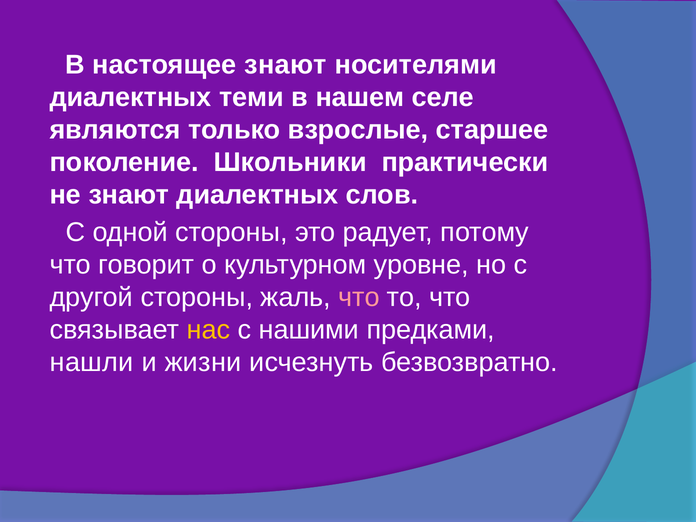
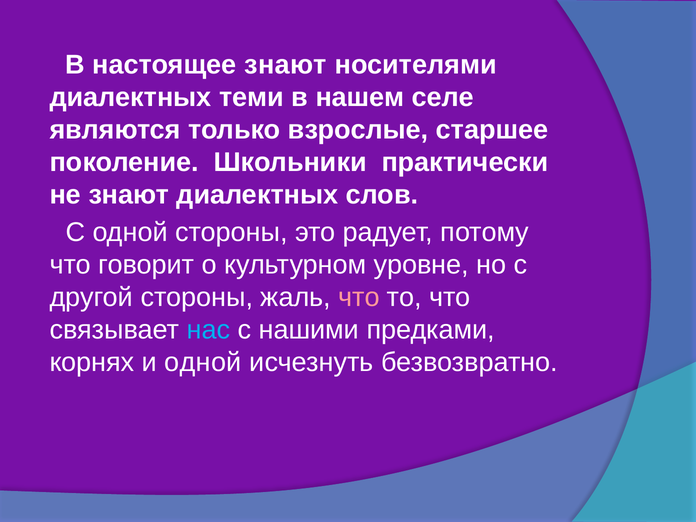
нас colour: yellow -> light blue (209, 330)
нашли: нашли -> корнях (92, 362)
и жизни: жизни -> одной (203, 362)
